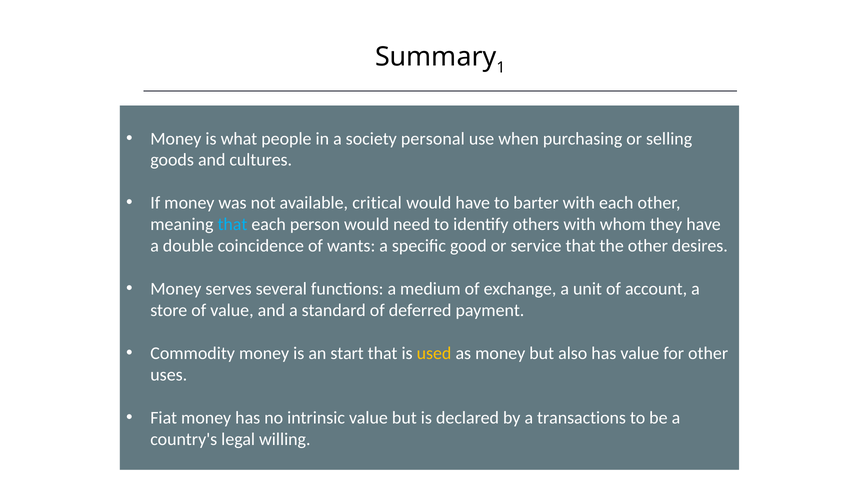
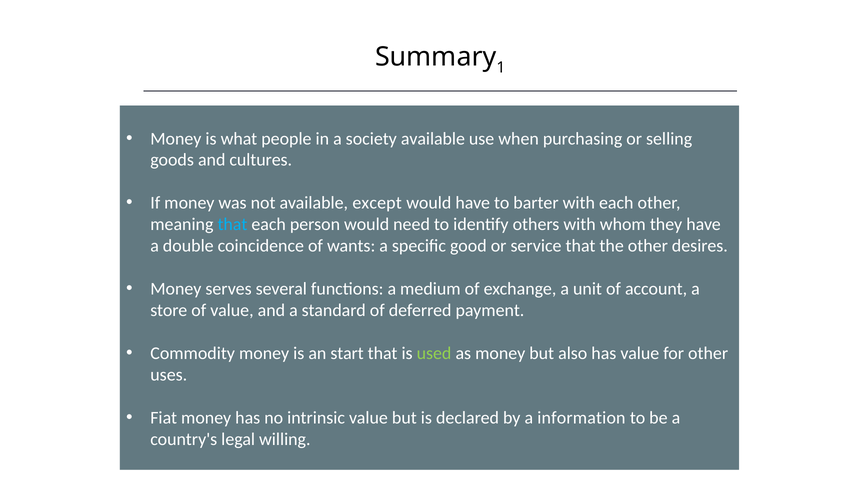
society personal: personal -> available (433, 139)
critical: critical -> except (377, 203)
used colour: yellow -> light green (434, 353)
transactions: transactions -> information (581, 418)
